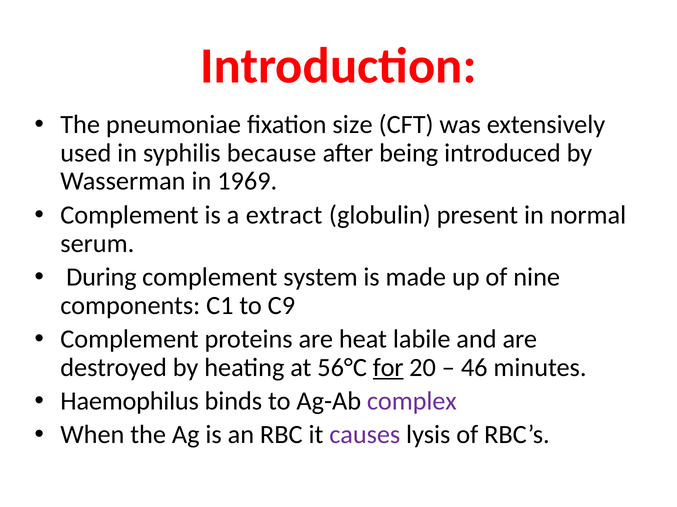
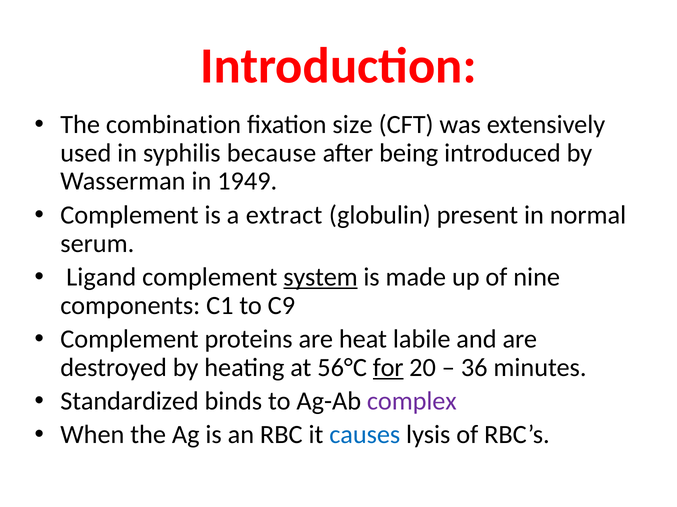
pneumoniae: pneumoniae -> combination (173, 125)
1969: 1969 -> 1949 (247, 182)
During: During -> Ligand (101, 277)
system underline: none -> present (321, 277)
46: 46 -> 36 (474, 368)
Haemophilus: Haemophilus -> Standardized (130, 402)
causes colour: purple -> blue (365, 435)
